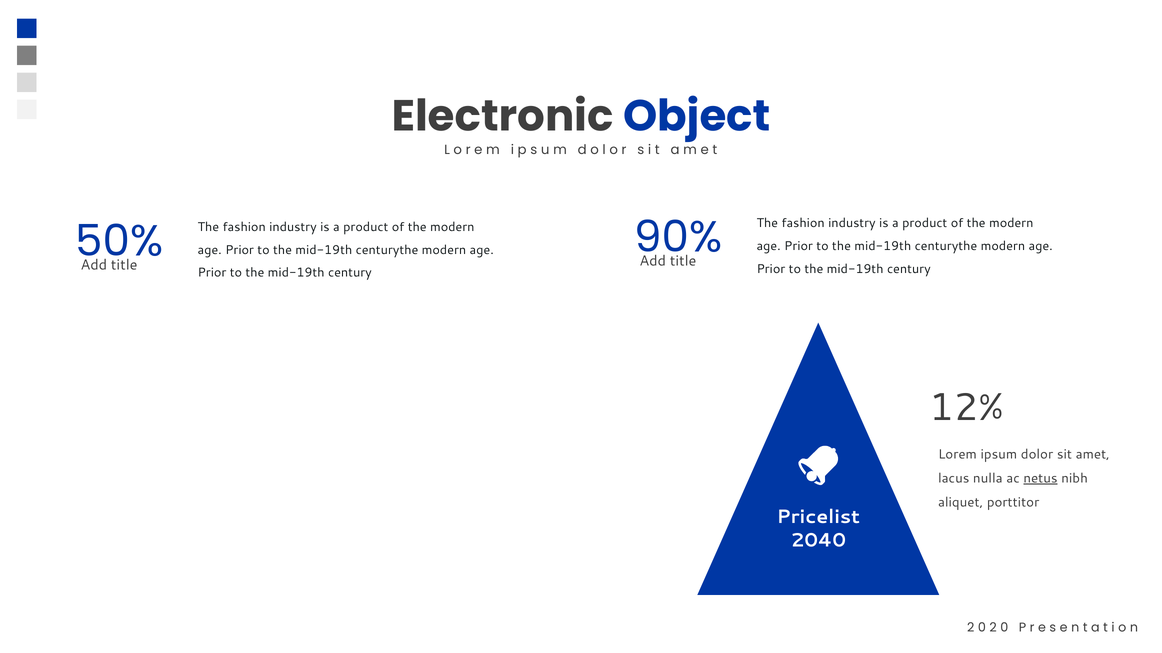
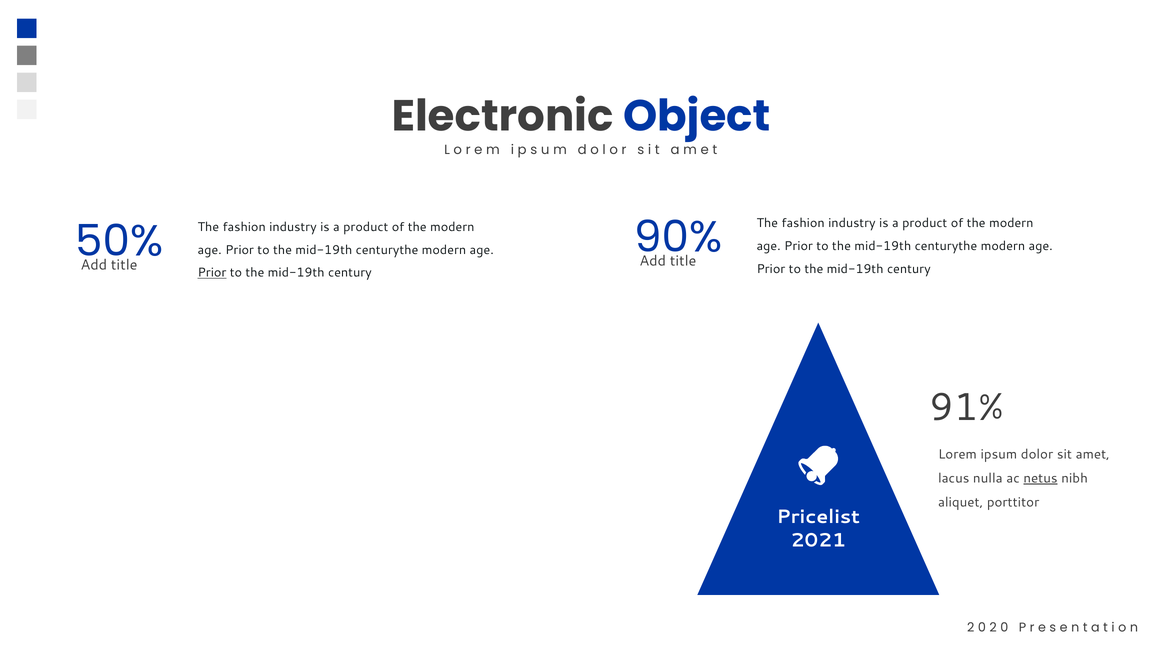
Prior underline: none -> present (212, 273)
12%: 12% -> 91% (967, 408)
2040: 2040 -> 2021 (818, 541)
